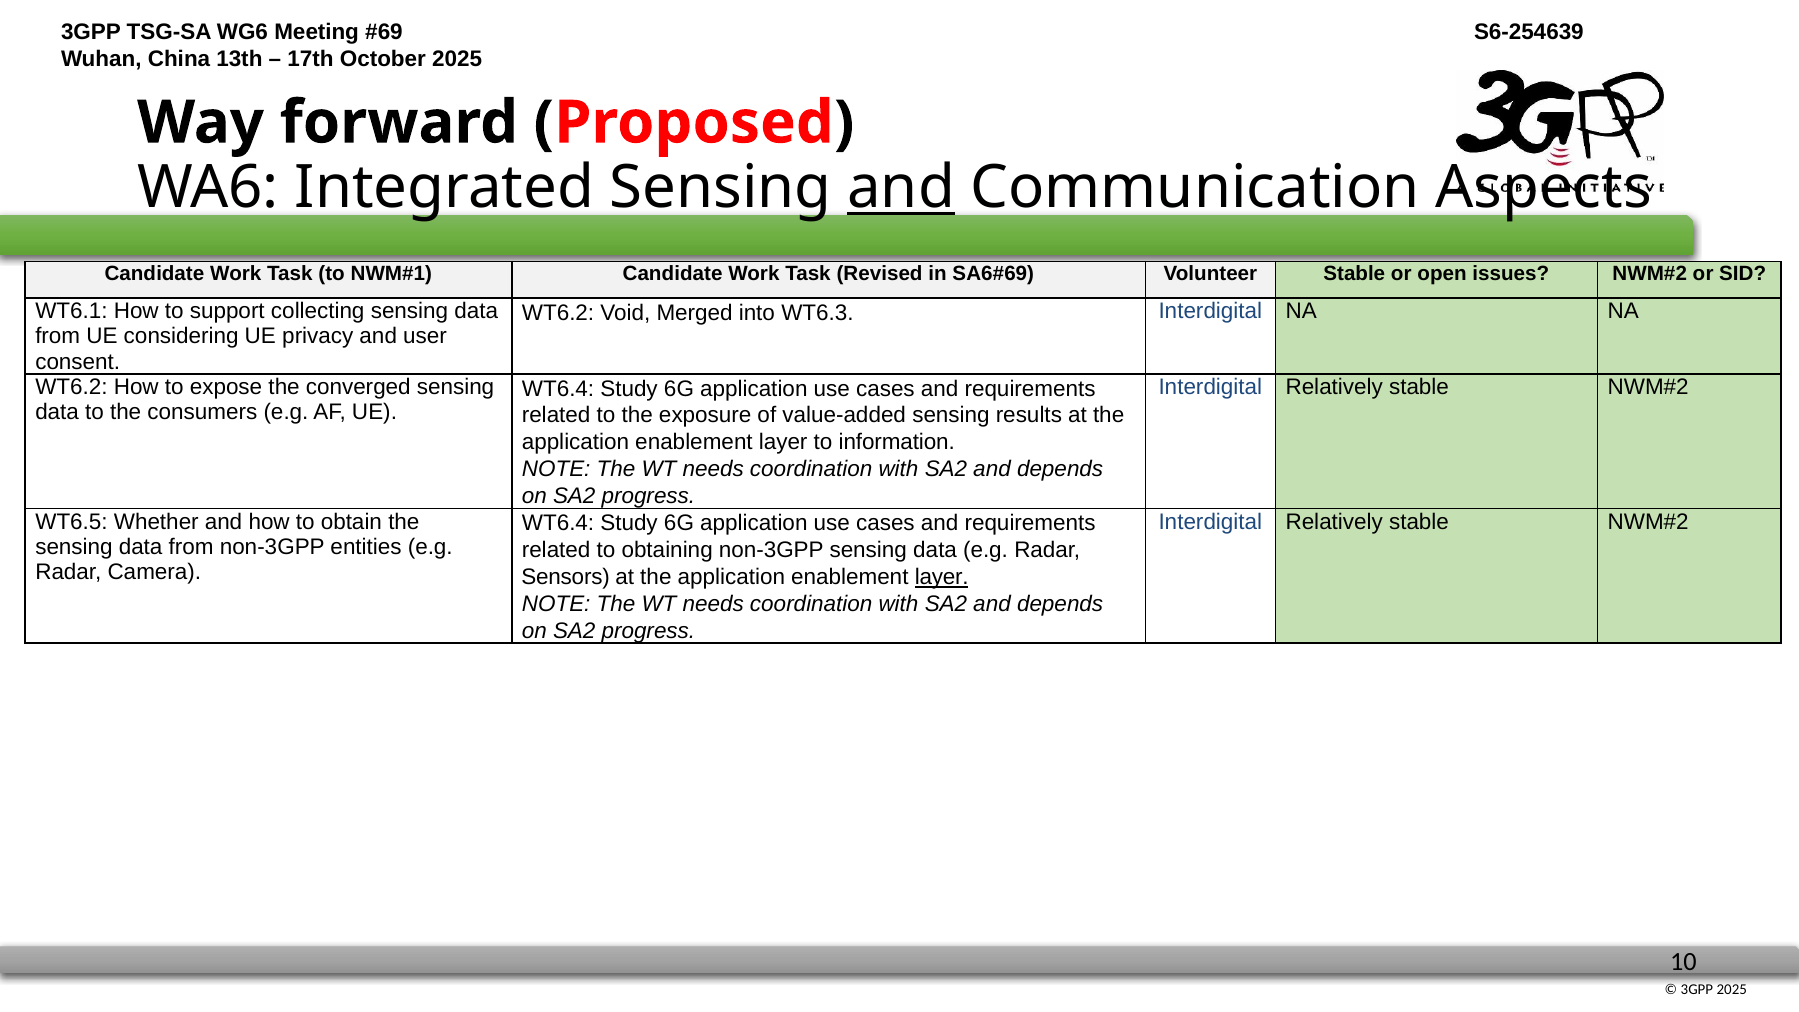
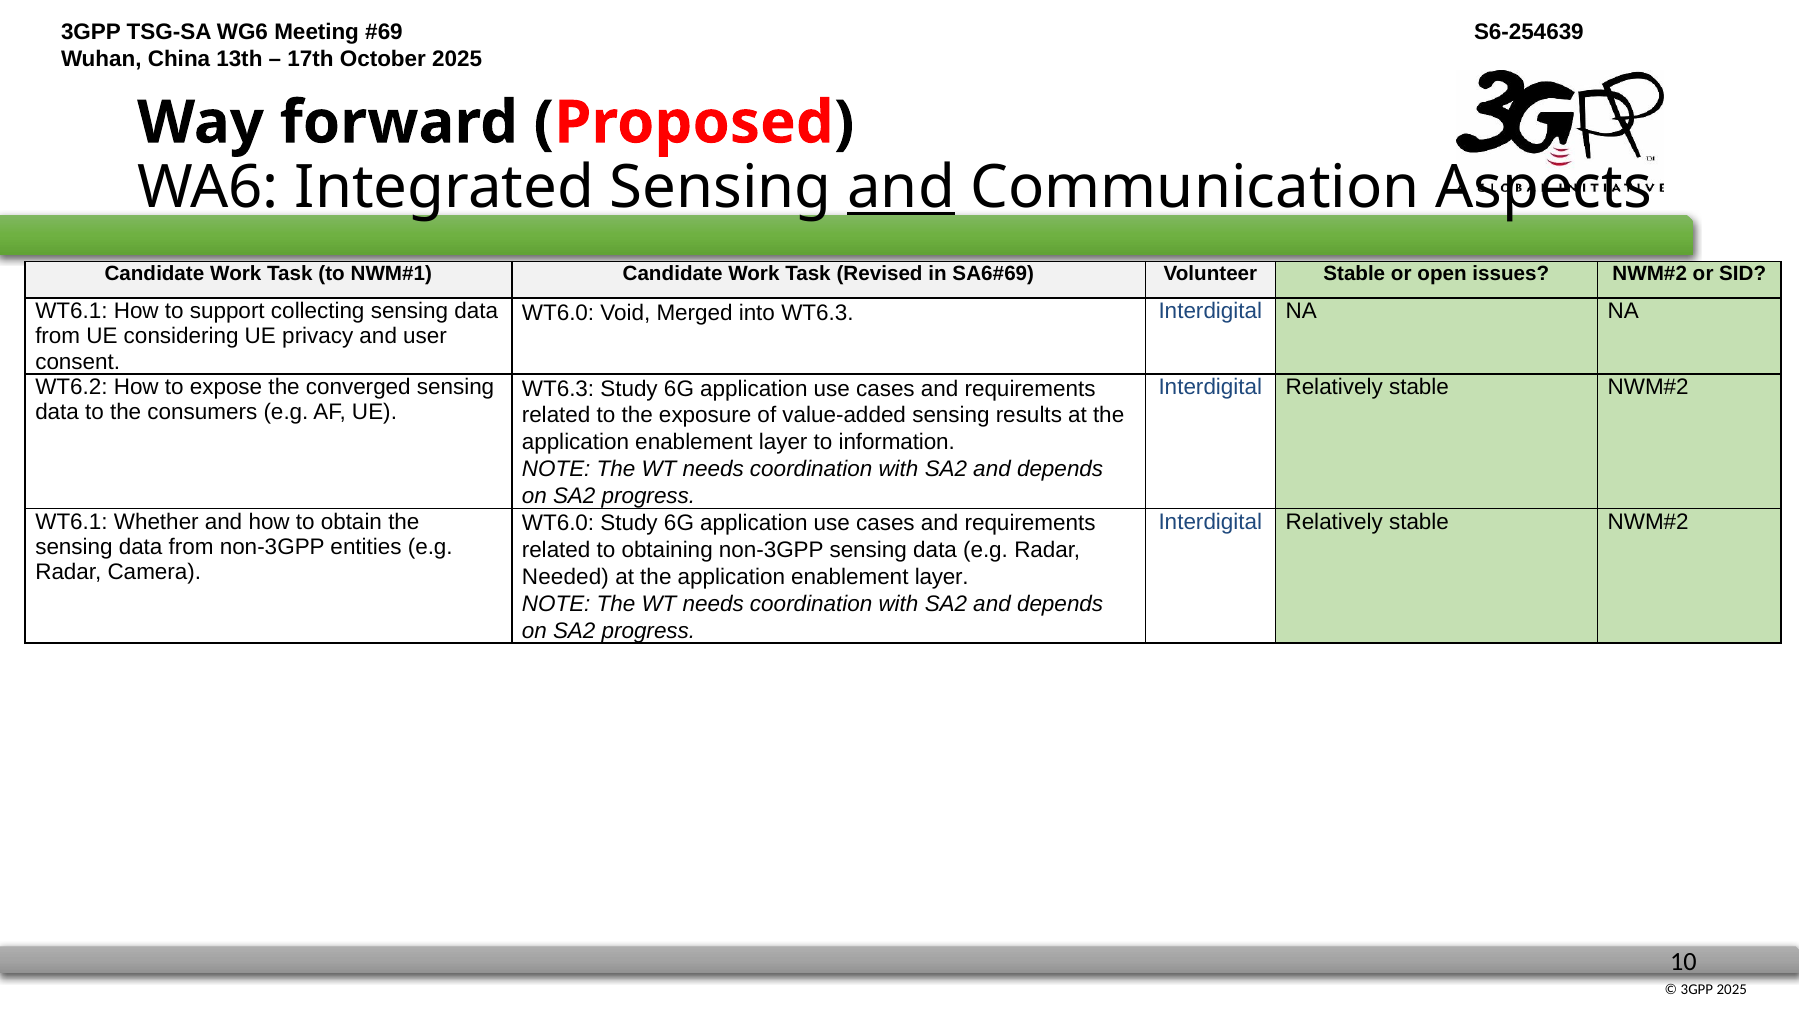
WT6.2: WT6.2 -> WT6.0 (558, 313)
WT6.4: WT6.4 -> WT6.3 (558, 389)
WT6.5: WT6.5 -> WT6.1 (71, 522)
WT6.4: WT6.4 -> WT6.0 (558, 523)
Sensors: Sensors -> Needed (565, 577)
layer underline: present -> none (942, 577)
